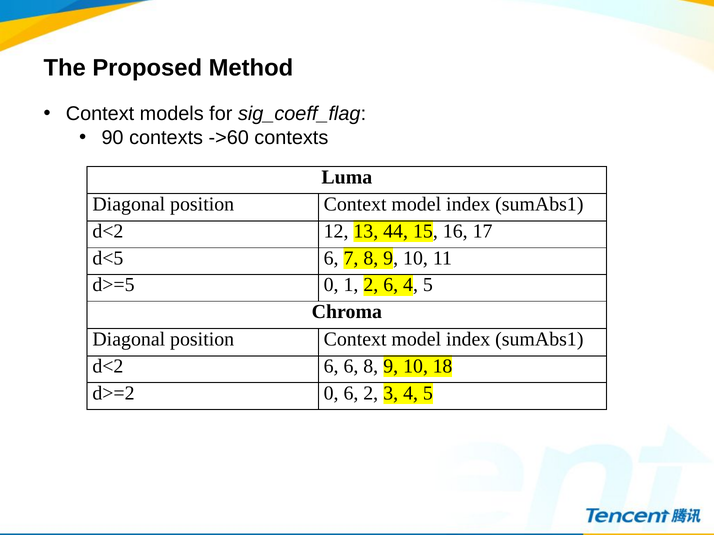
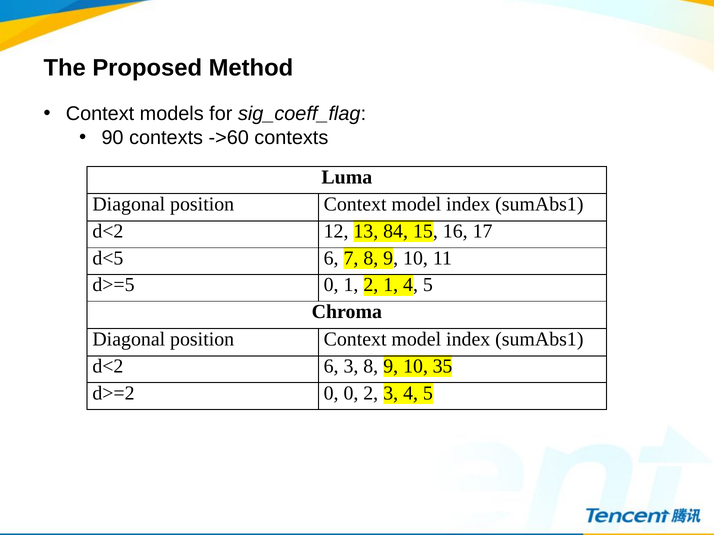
44: 44 -> 84 (396, 232)
2 6: 6 -> 1 (391, 285)
6 6: 6 -> 3 (351, 367)
18: 18 -> 35 (443, 367)
0 6: 6 -> 0 (351, 393)
